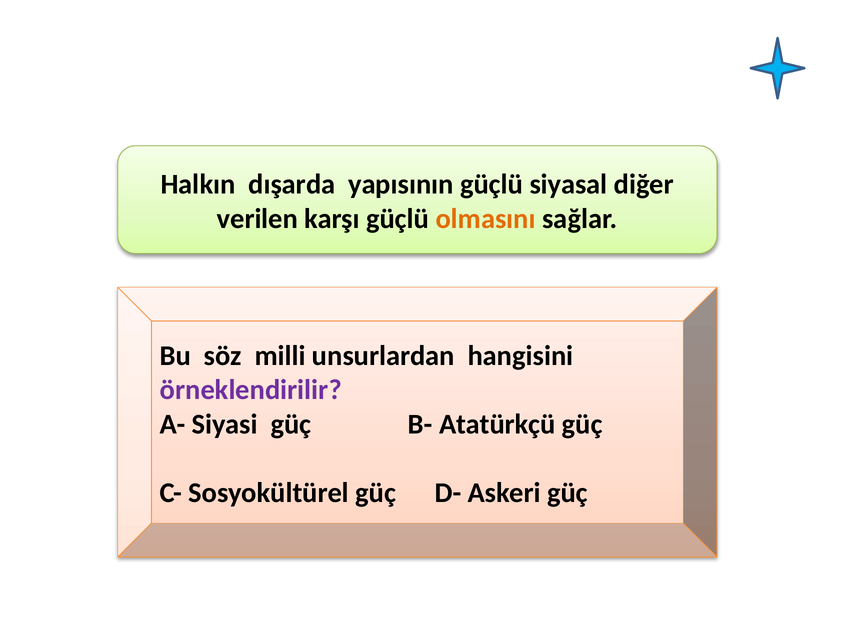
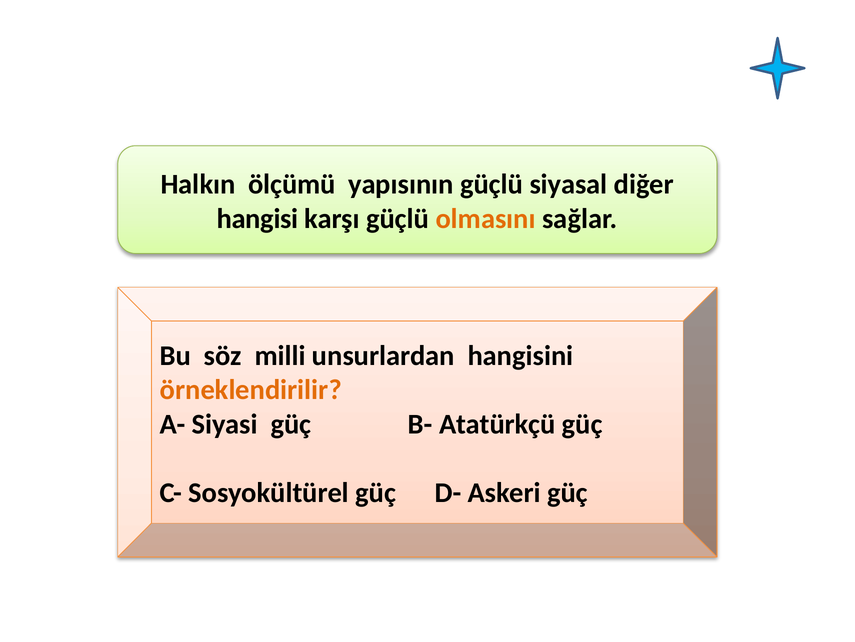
dışarda: dışarda -> ölçümü (292, 184)
verilen: verilen -> hangisi (258, 218)
örneklendirilir colour: purple -> orange (251, 389)
